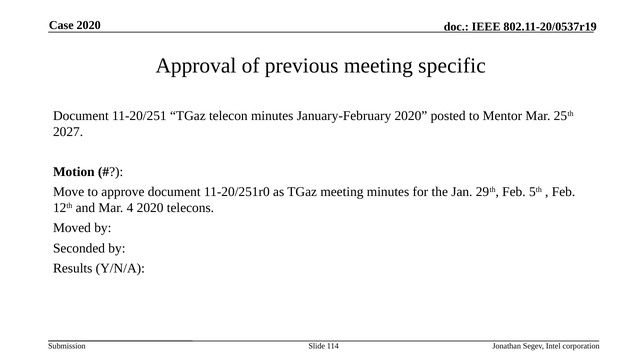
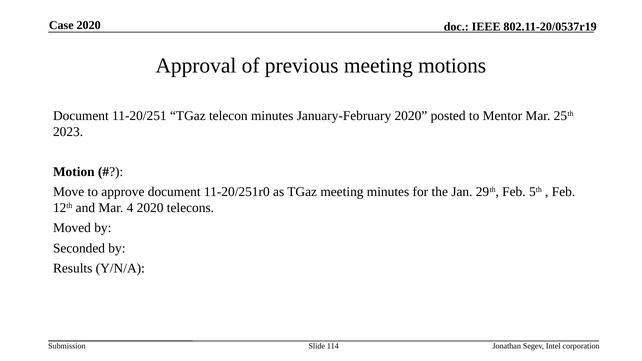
specific: specific -> motions (452, 66)
2027: 2027 -> 2023 (68, 132)
